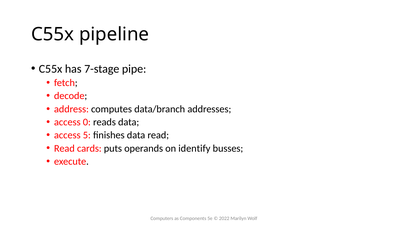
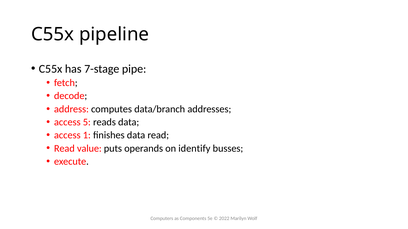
0: 0 -> 5 (87, 122)
5: 5 -> 1 (87, 136)
cards: cards -> value (89, 149)
